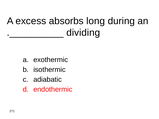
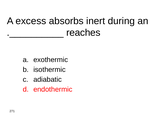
long: long -> inert (96, 21)
dividing: dividing -> reaches (83, 33)
